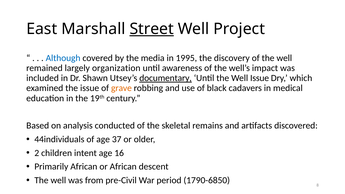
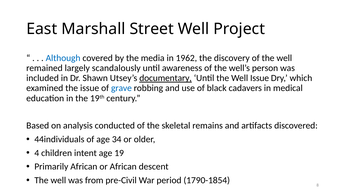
Street underline: present -> none (152, 29)
1995: 1995 -> 1962 (186, 58)
organization: organization -> scandalously (116, 68)
impact: impact -> person (265, 68)
grave colour: orange -> blue (121, 88)
37: 37 -> 34 (117, 139)
2: 2 -> 4 (37, 153)
16: 16 -> 19 (119, 153)
1790-6850: 1790-6850 -> 1790-1854 (207, 180)
